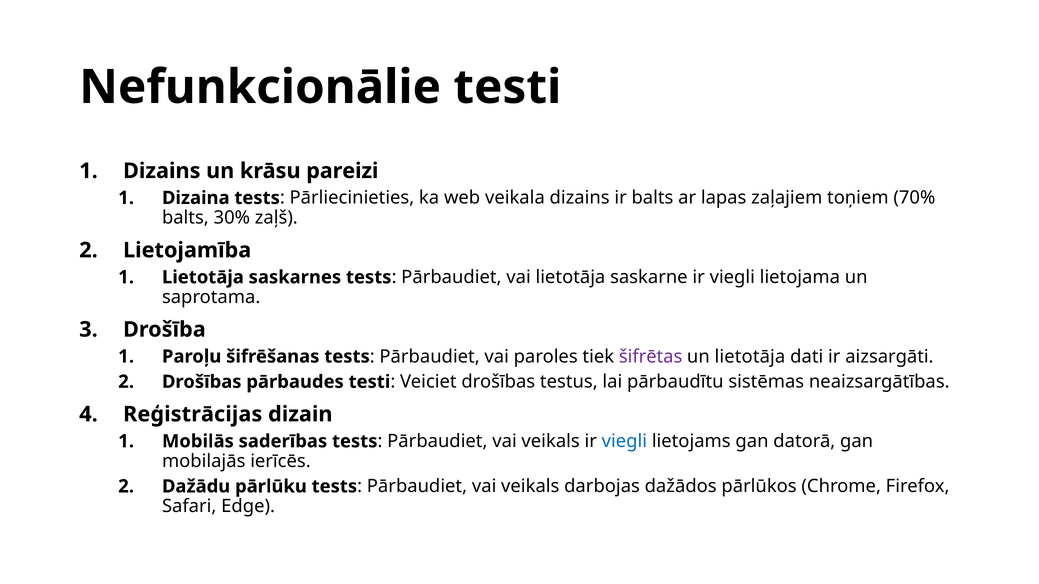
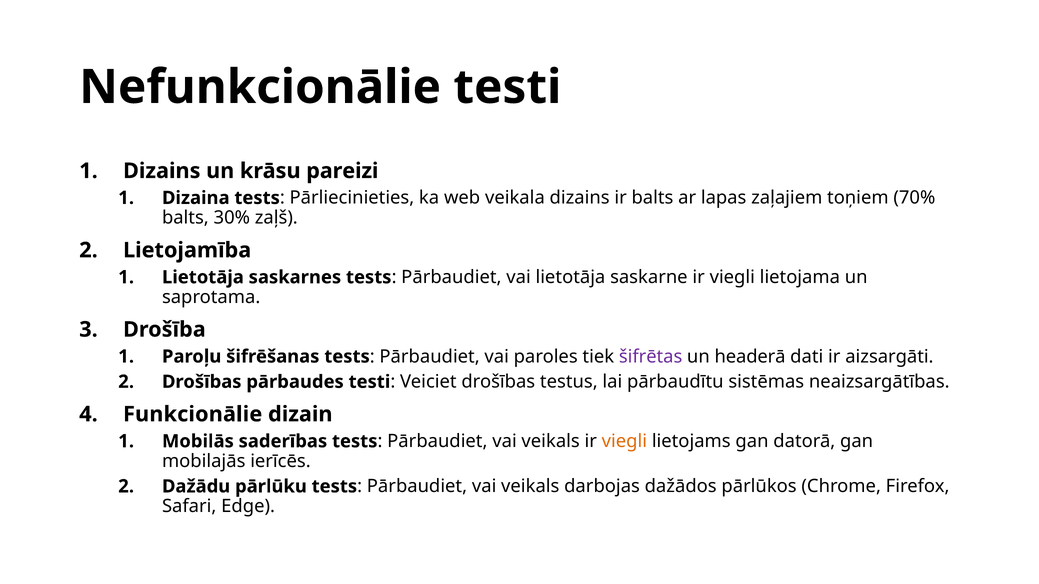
un lietotāja: lietotāja -> headerā (750, 357)
Reģistrācijas: Reģistrācijas -> Funkcionālie (193, 415)
viegli colour: blue -> orange (624, 442)
